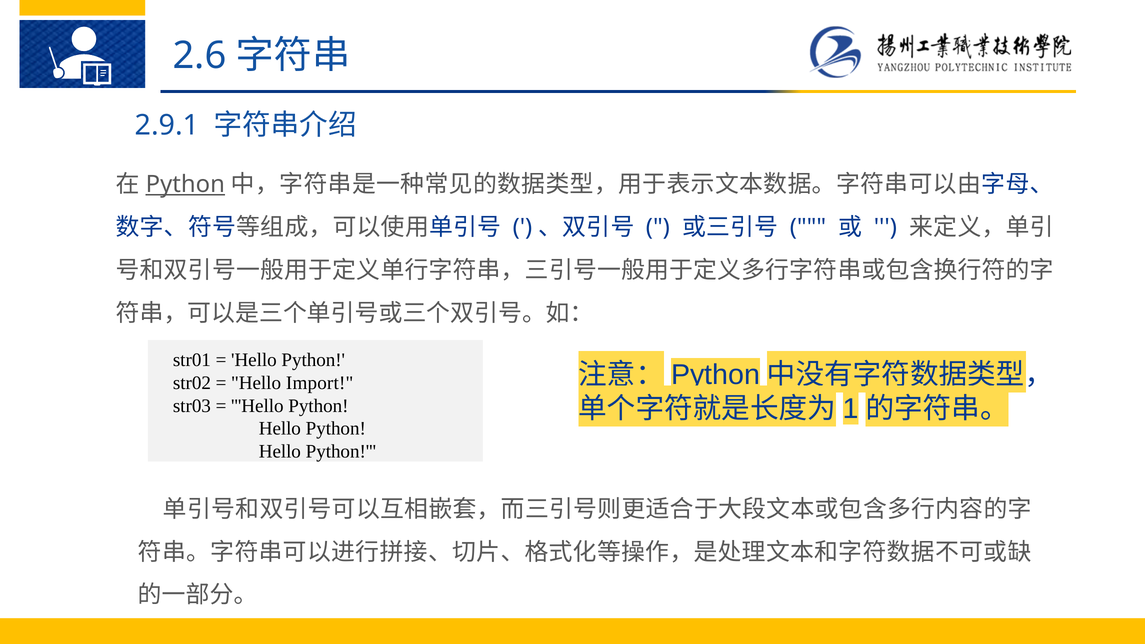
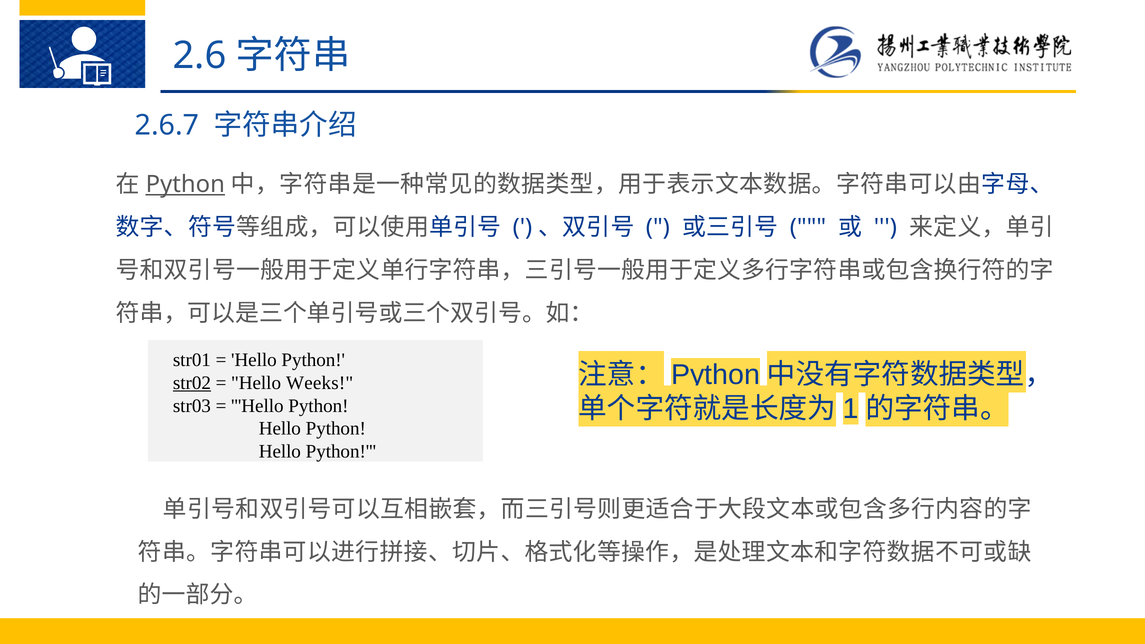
2.9.1: 2.9.1 -> 2.6.7 (167, 125)
str02 underline: none -> present (192, 383)
Import: Import -> Weeks (320, 383)
